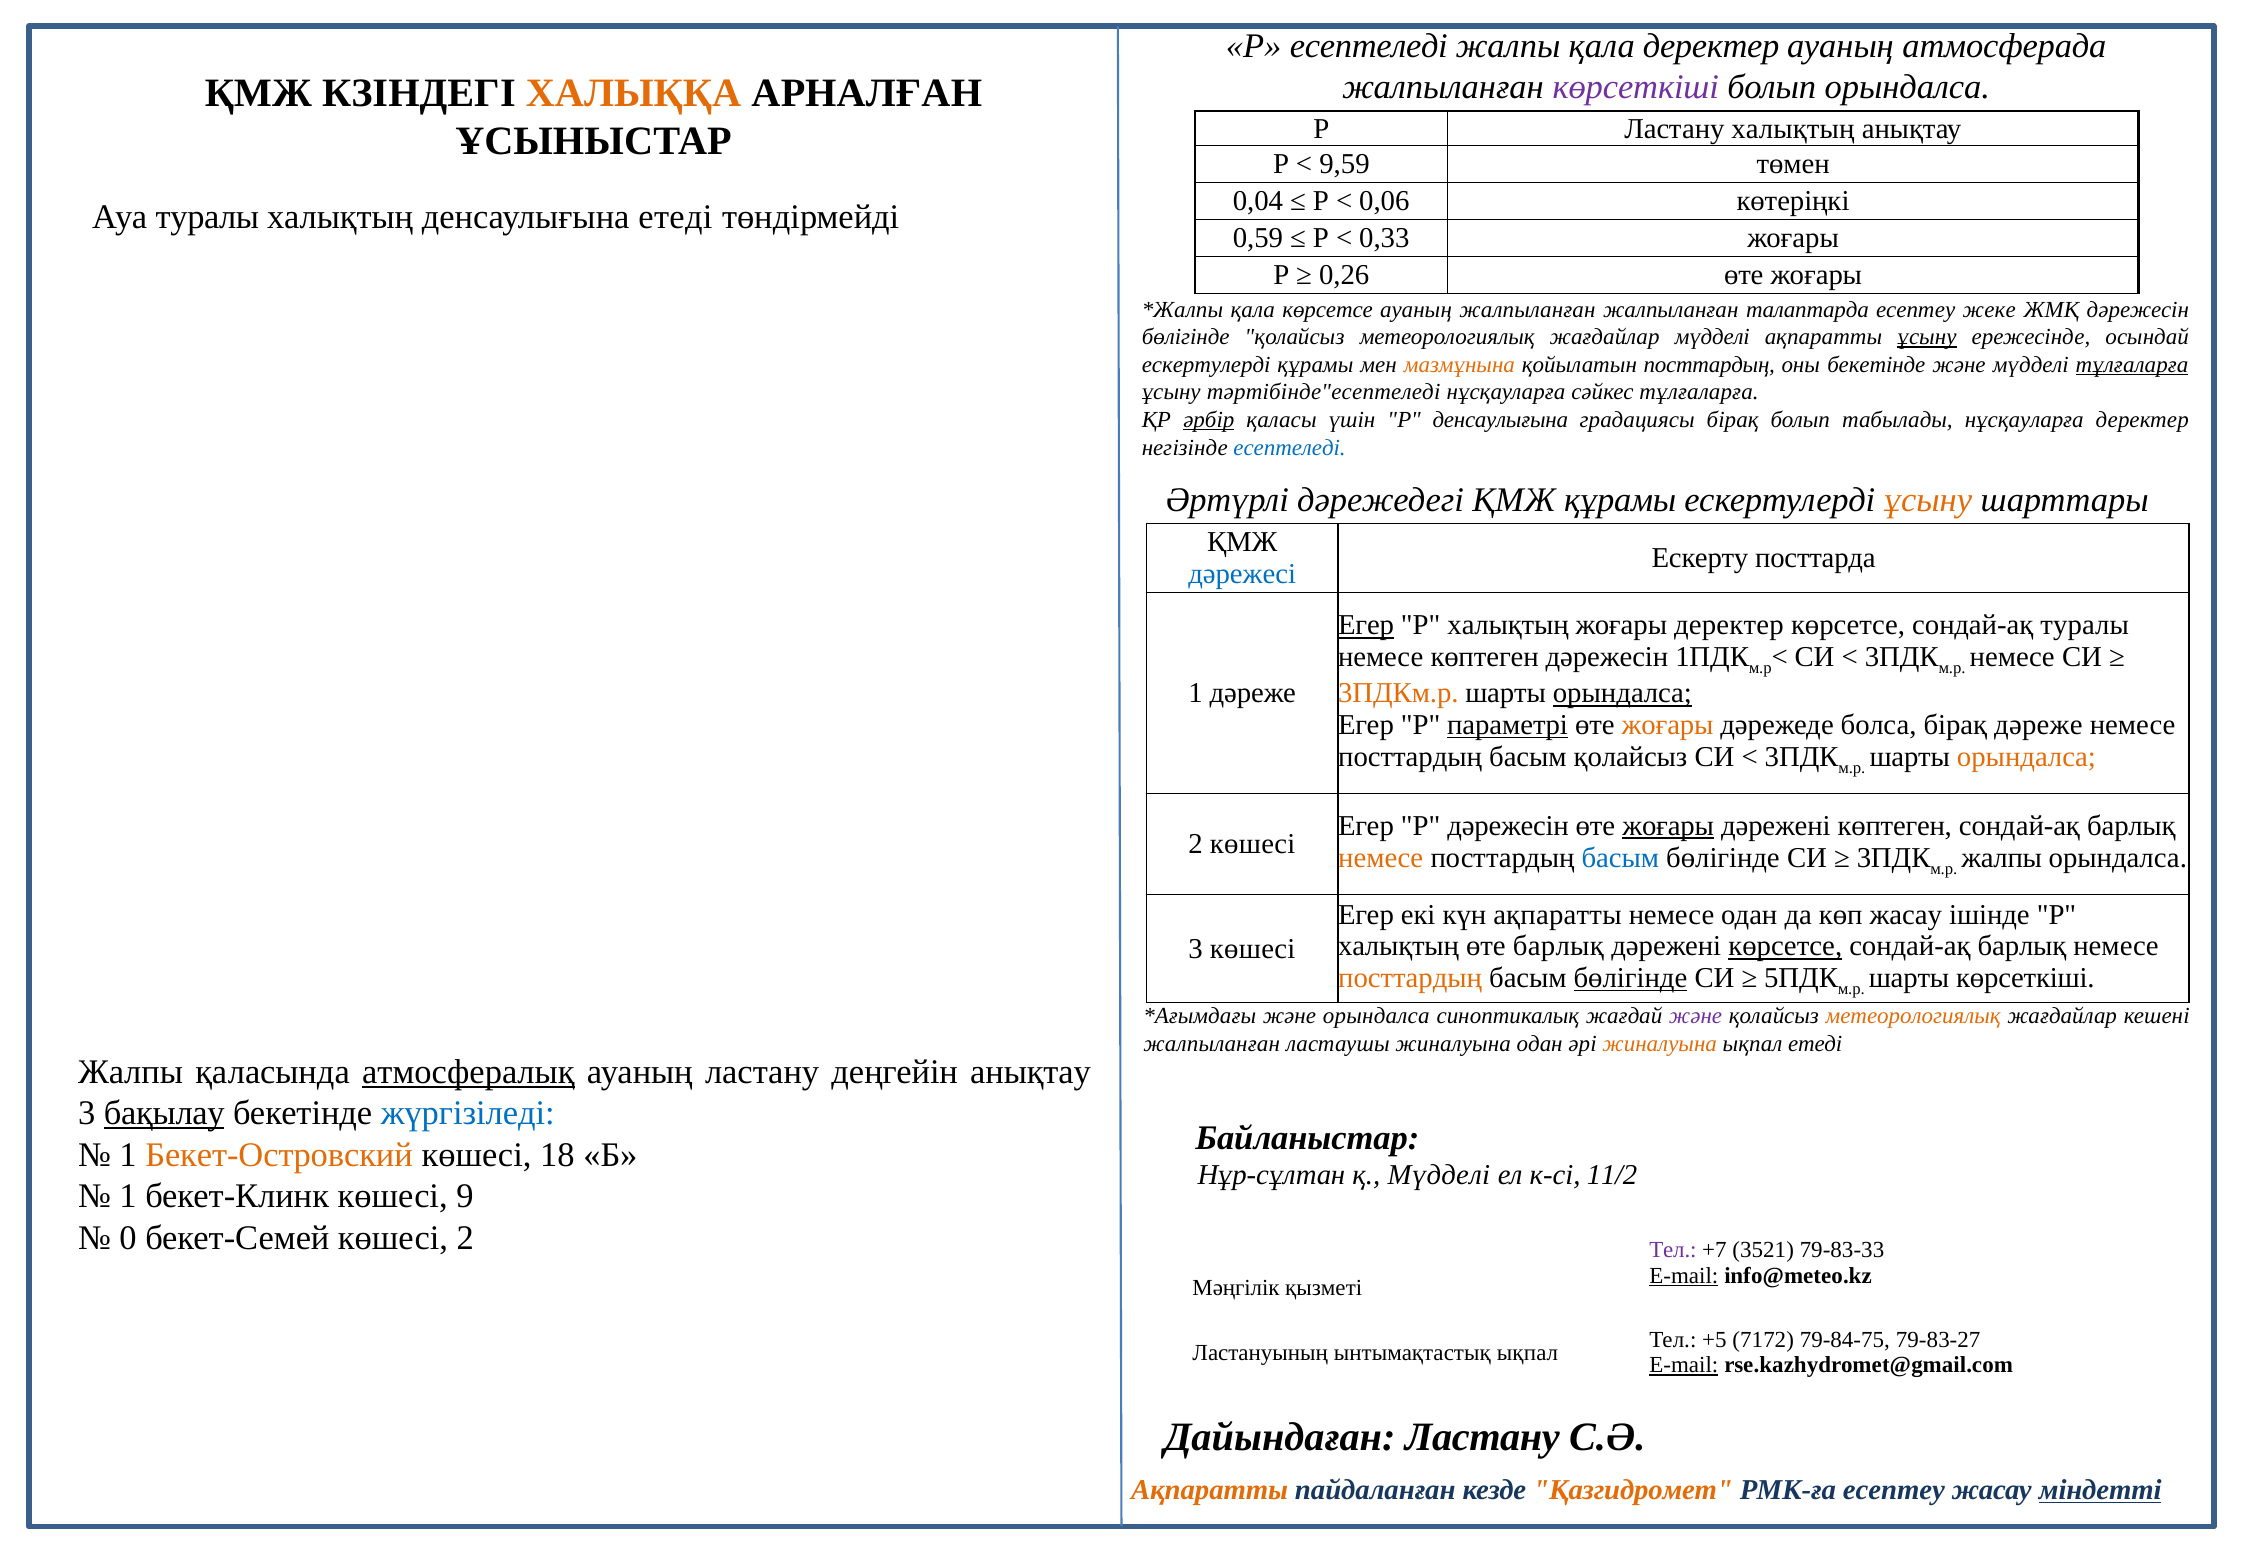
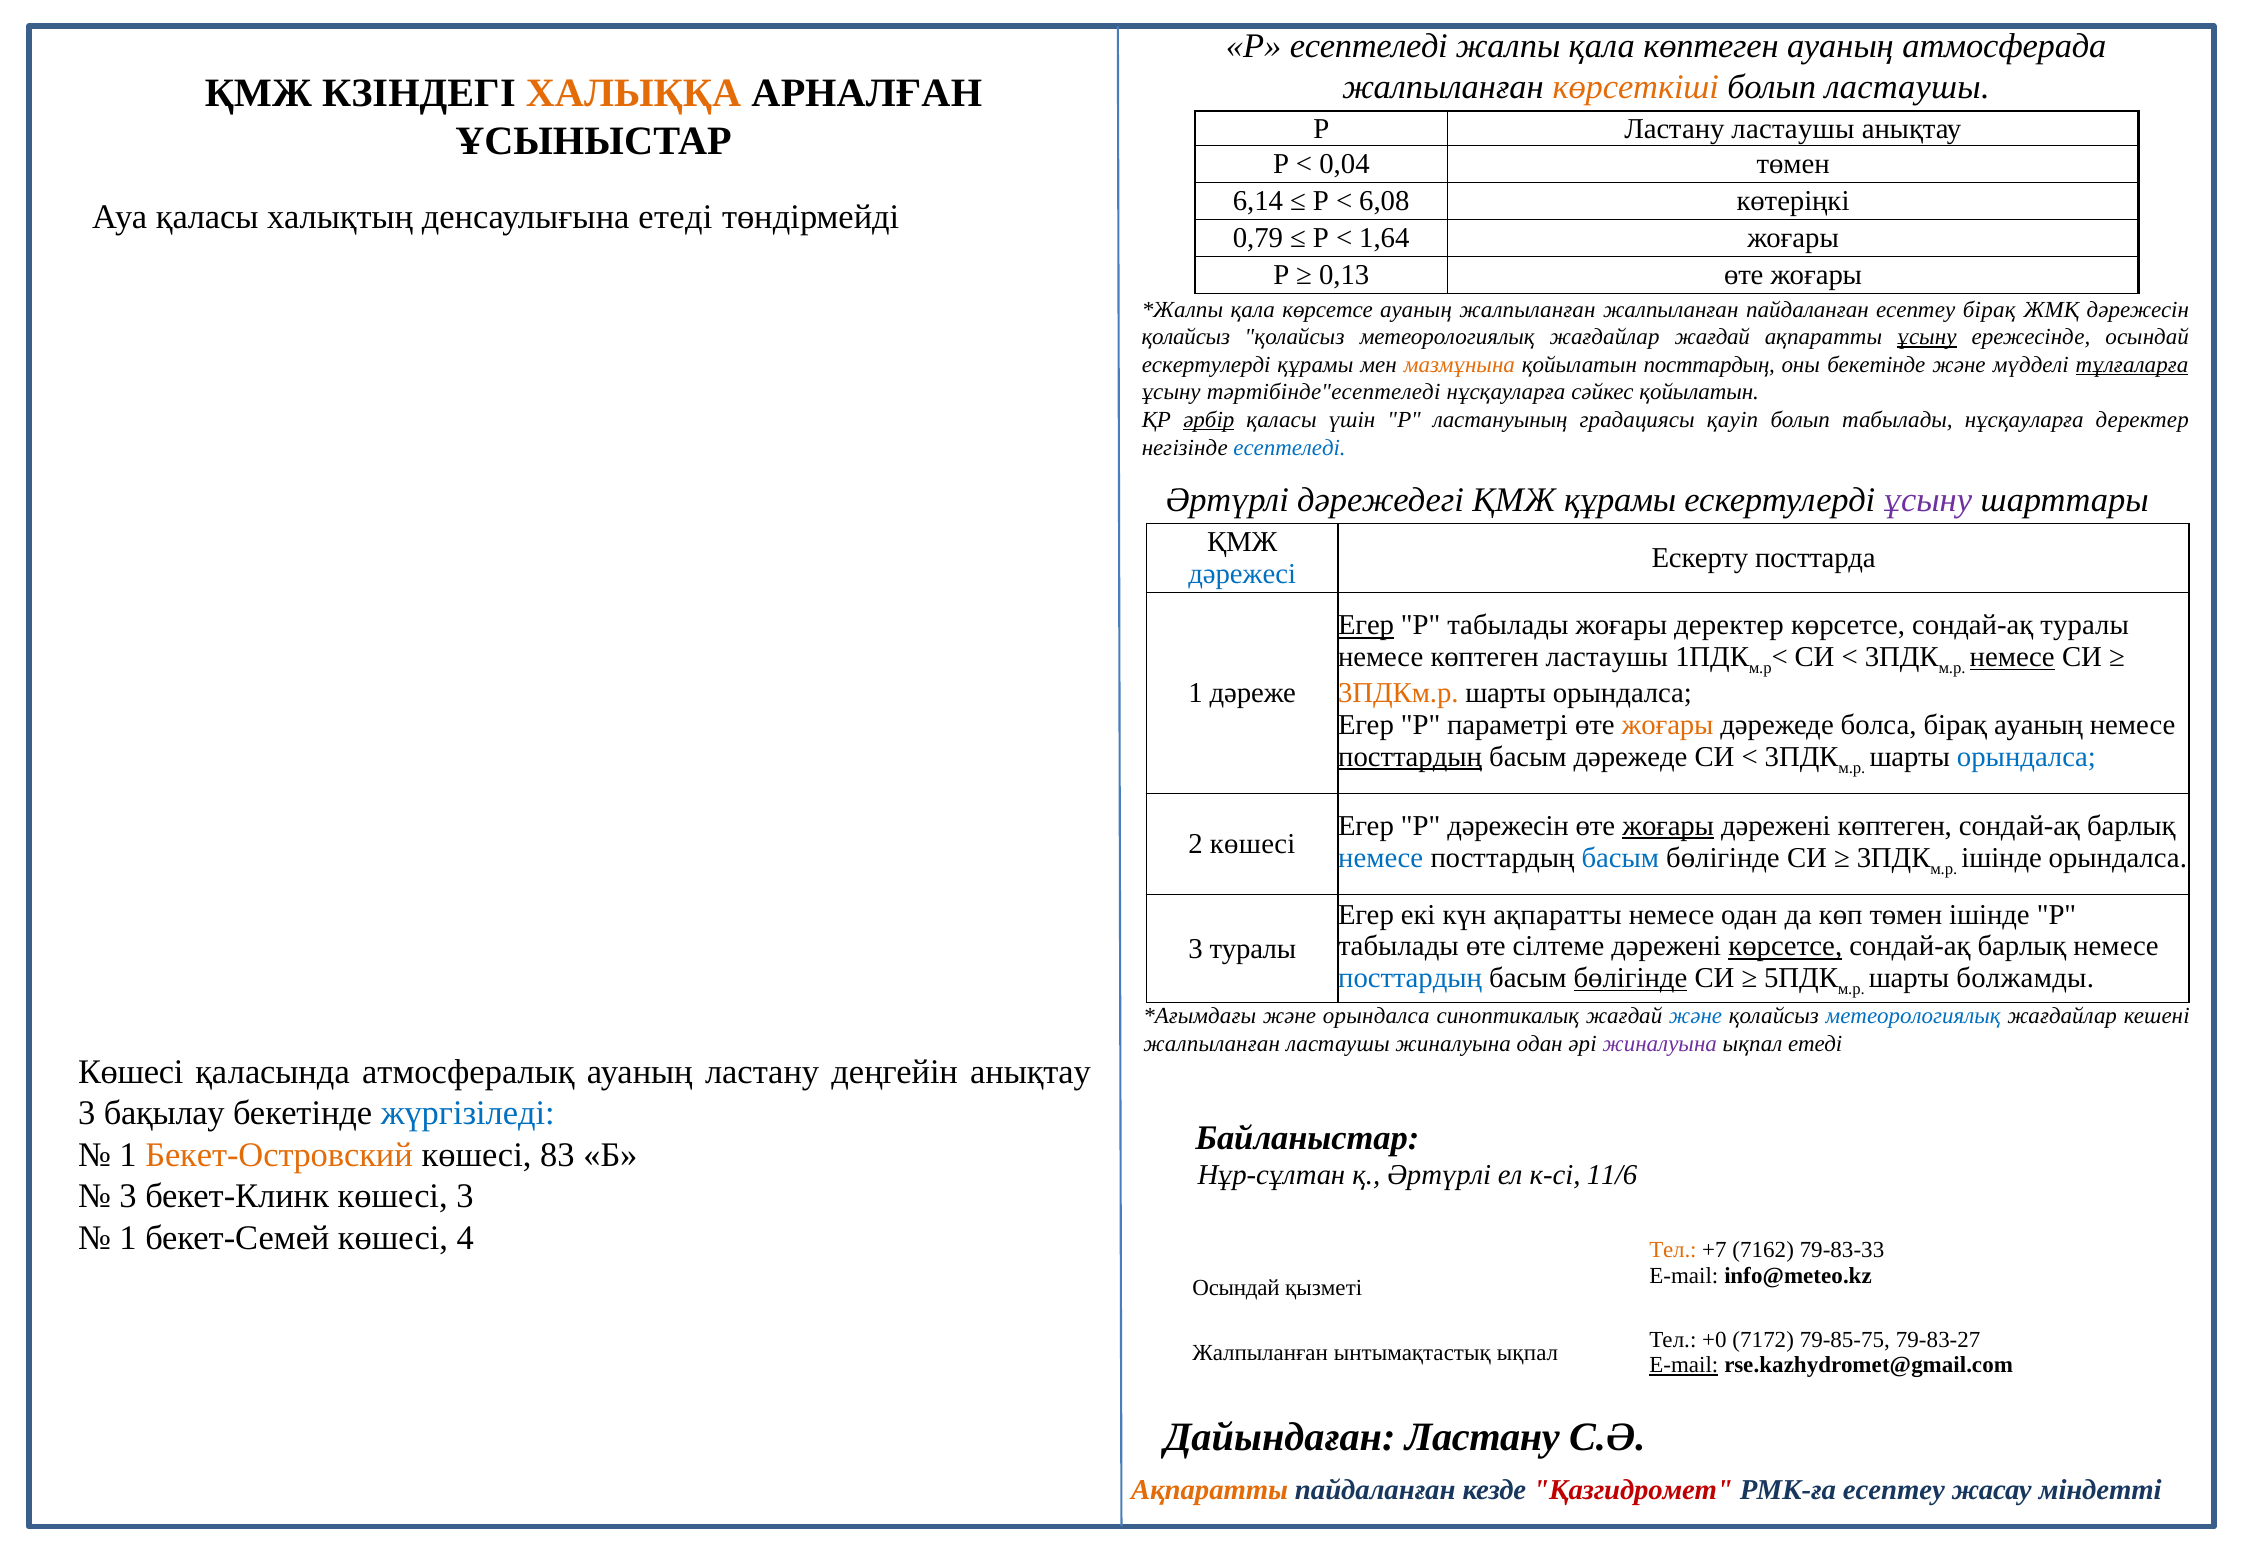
қала деректер: деректер -> көптеген (1711, 46)
көрсеткіші colour: purple -> orange (1636, 88)
болып орындалса: орындалса -> ластаушы (1907, 88)
Ластану халықтың: халықтың -> ластаушы (1793, 129)
9,59: 9,59 -> 0,04 (1344, 164)
0,04: 0,04 -> 6,14 (1258, 201)
0,06: 0,06 -> 6,08 (1384, 201)
Ауа туралы: туралы -> қаласы (207, 218)
0,59: 0,59 -> 0,79 (1258, 238)
0,33: 0,33 -> 1,64 (1384, 238)
0,26: 0,26 -> 0,13 (1344, 275)
жалпыланған талаптарда: талаптарда -> пайдаланған (1807, 310)
есептеу жеке: жеке -> бірақ (1989, 310)
бөлігінде: бөлігінде -> қолайсыз (1186, 337)
жағдайлар мүдделі: мүдделі -> жағдай (1712, 337)
сәйкес тұлғаларға: тұлғаларға -> қойылатын (1699, 392)
Р денсаулығына: денсаулығына -> ластануының (1500, 420)
градациясы бірақ: бірақ -> қауіп (1733, 420)
ұсыну colour: orange -> purple (1928, 500)
халықтың: халықтың -> табылады (1508, 625)
көптеген дәрежесін: дәрежесін -> ластаушы (1607, 657)
немесе underline: none -> present (2012, 657)
орындалса underline: present -> none (1622, 693)
параметрі underline: present -> none (1507, 725)
бірақ дәреже: дәреже -> ауаның (2039, 725)
посттардың underline: none -> present (1410, 757)
басым қолайсыз: қолайсыз -> дәрежеде (1630, 757)
орындалса colour: orange -> blue (2026, 757)
немесе colour: orange -> blue (1381, 858)
жалпы: жалпы -> ішінде (2002, 858)
көп жасау: жасау -> төмен (1906, 915)
халықтың: халықтың -> табылады (1398, 946)
өте барлық: барлық -> сілтеме (1558, 946)
3 көшесі: көшесі -> туралы (1253, 949)
посттардың colour: orange -> blue (1410, 978)
шарты көрсеткіші: көрсеткіші -> болжамды (2025, 978)
және colour: purple -> blue (1696, 1016)
метеорологиялық colour: orange -> blue (1913, 1016)
жиналуына colour: orange -> purple (1660, 1044)
Жалпы: Жалпы -> Көшесі (131, 1072)
атмосфералық underline: present -> none (468, 1072)
бақылау underline: present -> none (164, 1113)
18: 18 -> 83 (557, 1155)
қ Мүдделі: Мүдделі -> Әртүрлі (1439, 1175)
11/2: 11/2 -> 11/6 (1612, 1175)
1: 1 -> 3 (128, 1196)
көшесі 9: 9 -> 3 (465, 1196)
0: 0 -> 1 (128, 1238)
көшесі 2: 2 -> 4 (465, 1238)
Тел colour: purple -> orange (1673, 1250)
3521: 3521 -> 7162 (1763, 1250)
E-mail underline: present -> none (1684, 1275)
Мәңгілік: Мәңгілік -> Осындай (1236, 1288)
+5: +5 -> +0 (1714, 1340)
79-84-75: 79-84-75 -> 79-85-75 (1845, 1340)
Ластануының: Ластануының -> Жалпыланған (1260, 1352)
Қазгидромет colour: orange -> red (1633, 1490)
міндетті underline: present -> none (2100, 1490)
